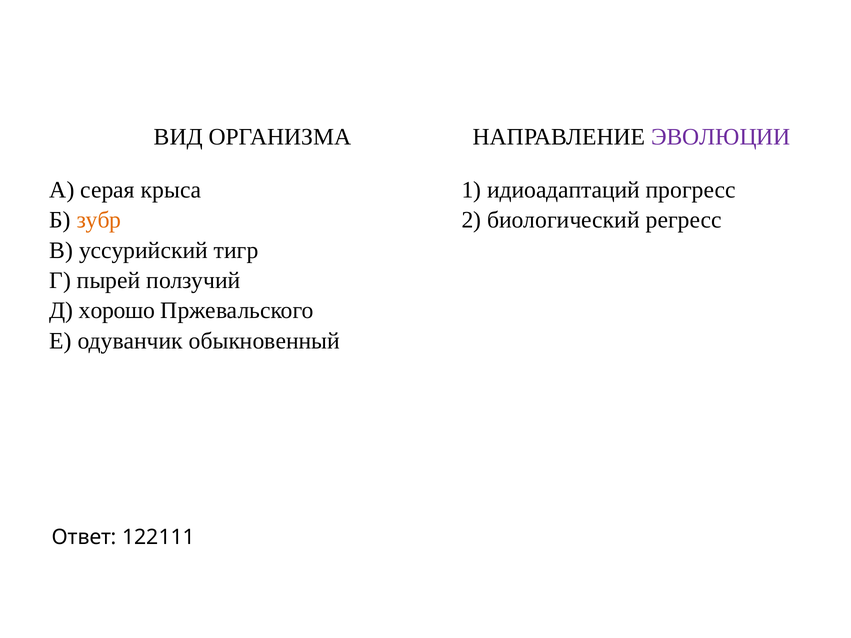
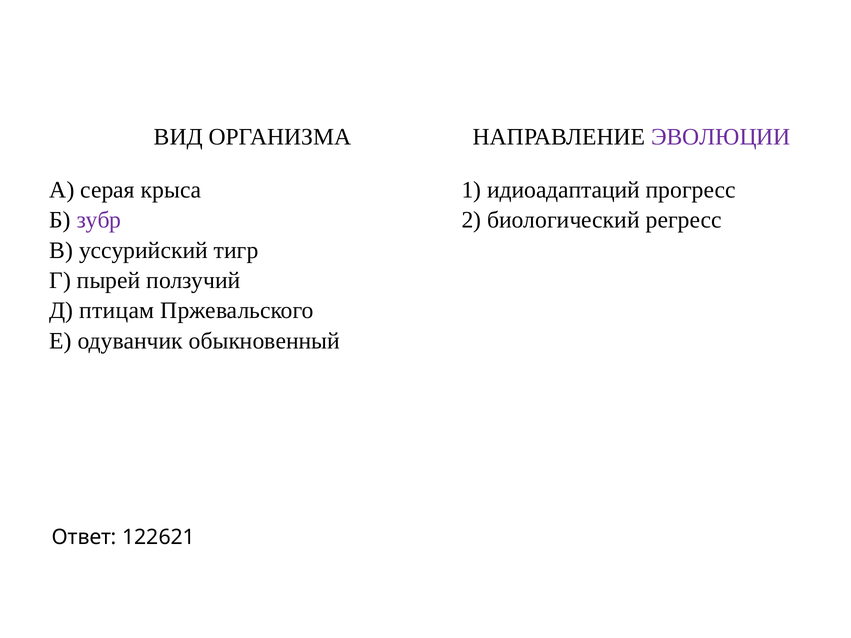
зубр colour: orange -> purple (99, 220)
хорошо: хорошо -> птицам (117, 311)
122111: 122111 -> 122621 (159, 537)
